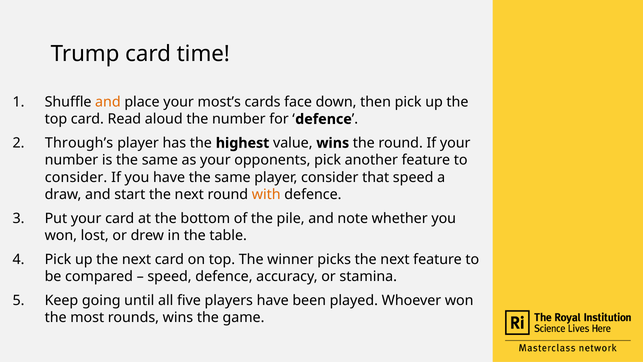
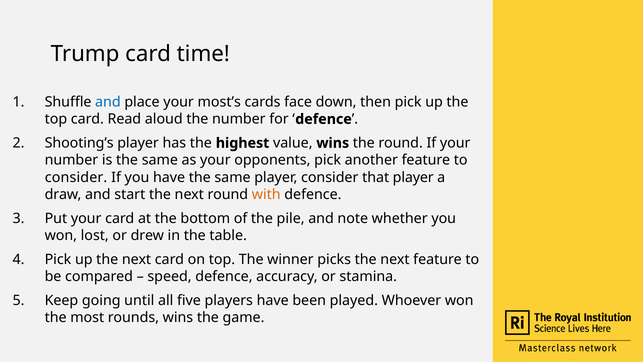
and colour: orange -> blue (108, 102)
Through’s: Through’s -> Shooting’s (79, 143)
that speed: speed -> player (413, 177)
